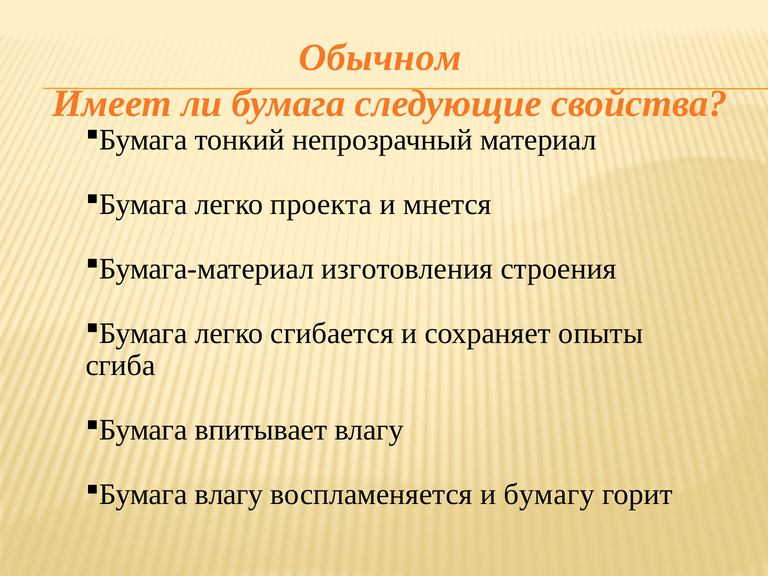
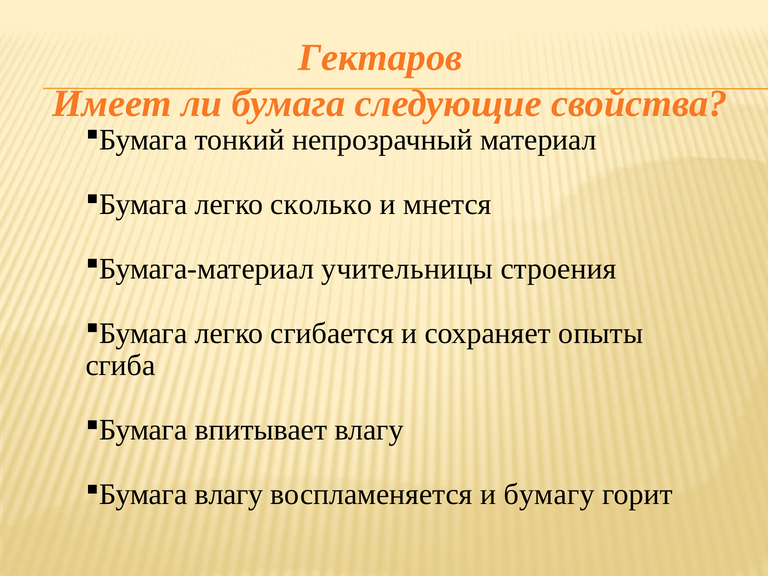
Обычном: Обычном -> Гектаров (380, 57)
проекта: проекта -> сколько (321, 204)
изготовления: изготовления -> учительницы (407, 269)
